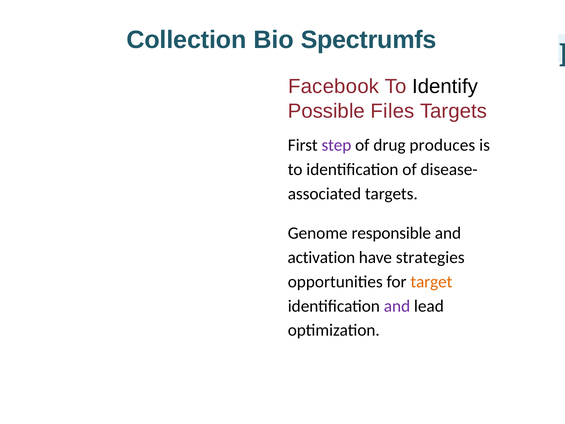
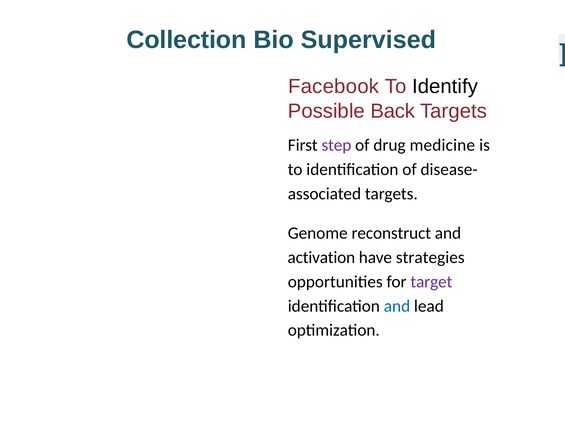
Spectrumfs: Spectrumfs -> Supervised (368, 40)
Files: Files -> Back (393, 111)
produces: produces -> medicine (442, 145)
responsible: responsible -> reconstruct (391, 233)
target colour: orange -> purple (431, 281)
and colour: purple -> blue (397, 306)
